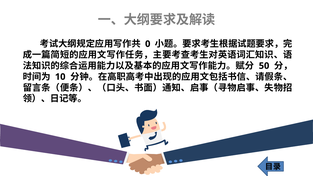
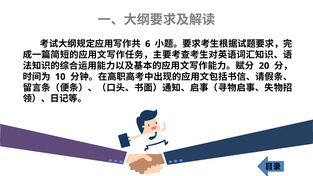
0: 0 -> 6 (148, 44)
50: 50 -> 20 (264, 66)
